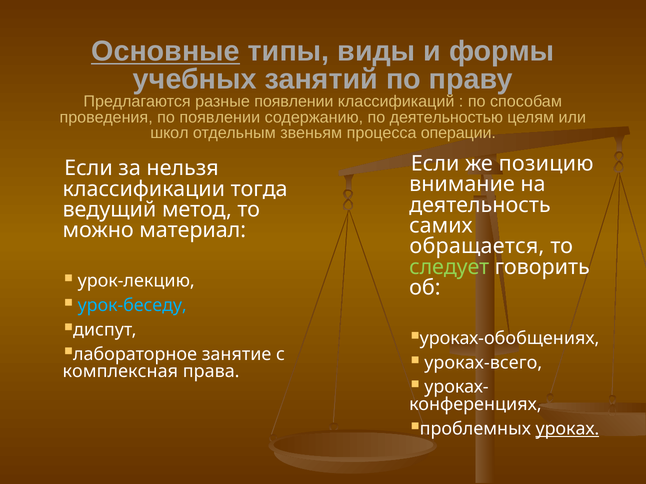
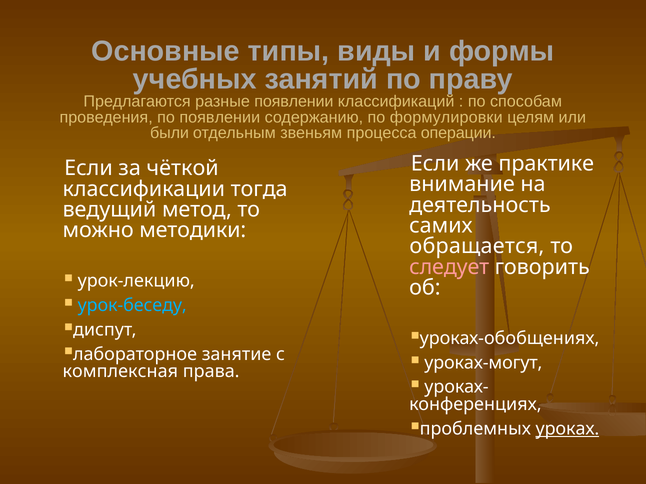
Основные underline: present -> none (166, 51)
деятельностью: деятельностью -> формулировки (446, 117)
школ: школ -> были (170, 133)
позицию: позицию -> практике (546, 164)
нельзя: нельзя -> чёткой (183, 169)
материал: материал -> методики (193, 231)
следует colour: light green -> pink (449, 267)
уроках-всего: уроках-всего -> уроках-могут (483, 363)
